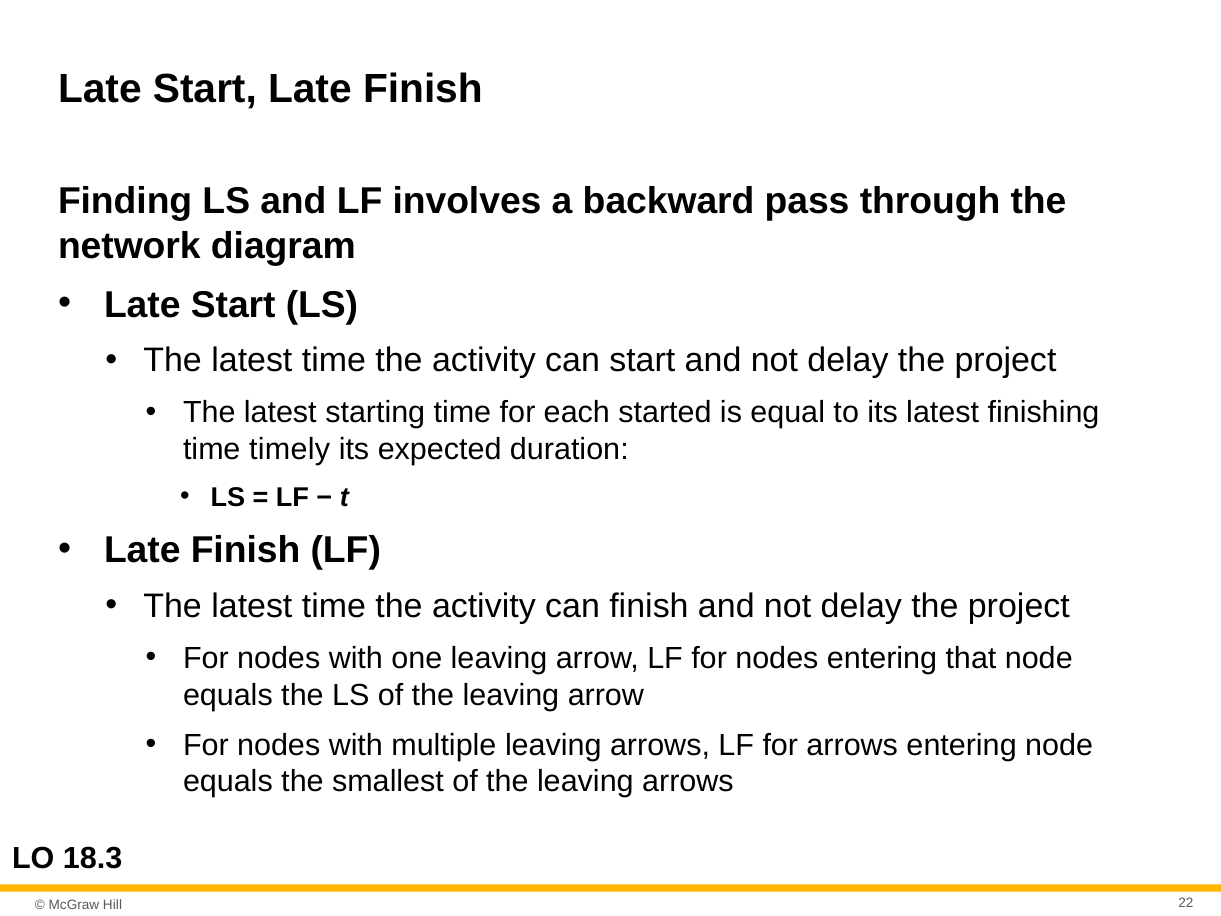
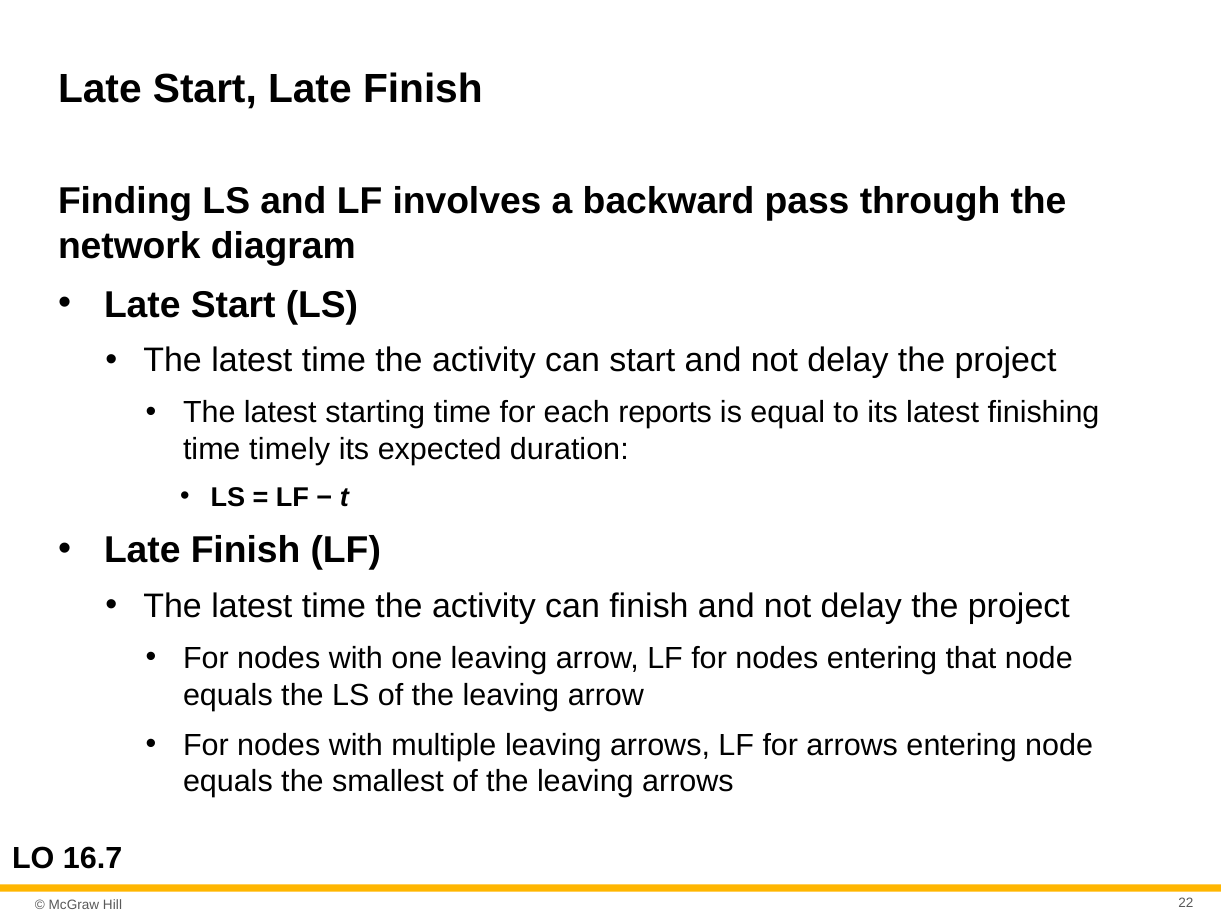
started: started -> reports (665, 413)
18.3: 18.3 -> 16.7 (93, 859)
